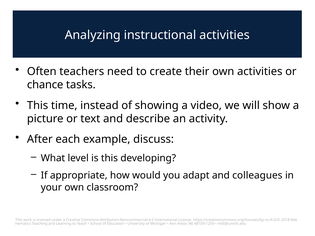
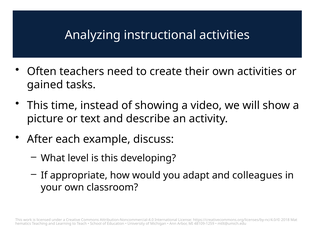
chance: chance -> gained (45, 85)
